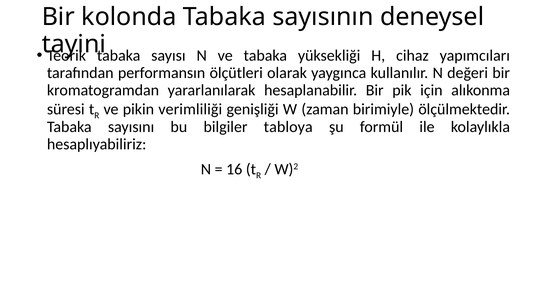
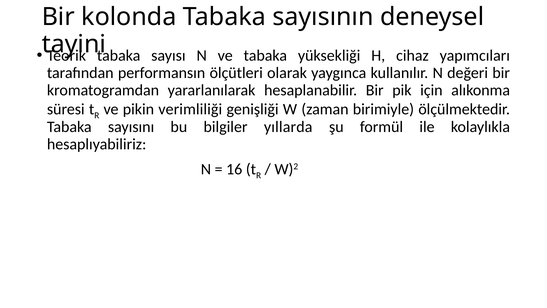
tabloya: tabloya -> yıllarda (288, 127)
